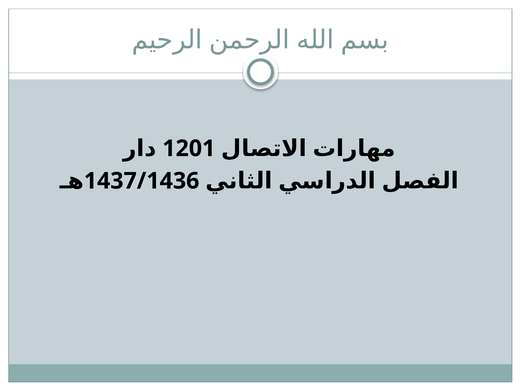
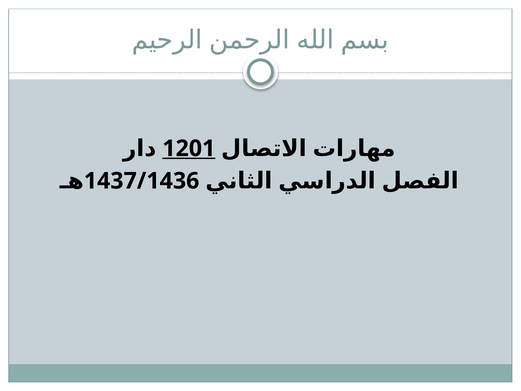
1201 underline: none -> present (189, 148)
